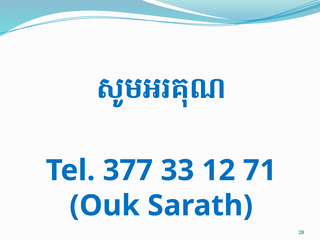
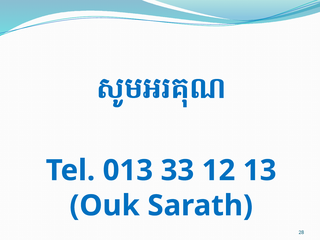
377: 377 -> 013 (128, 170)
71: 71 -> 13 (260, 170)
